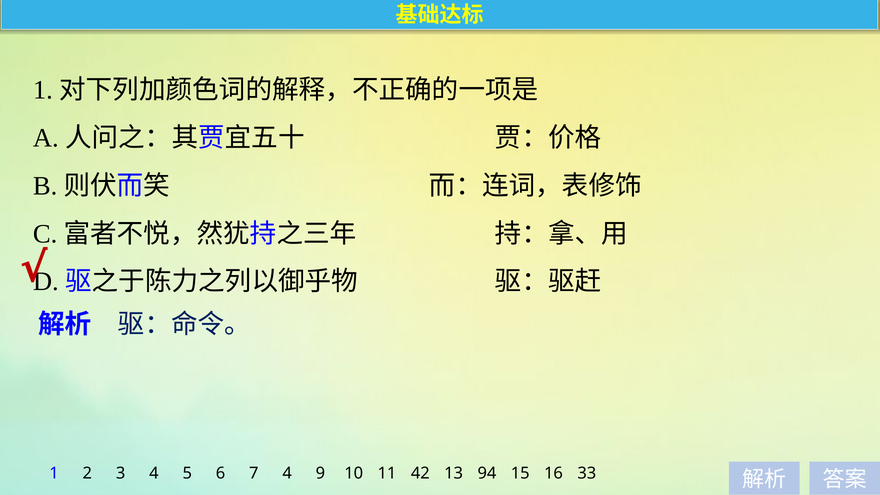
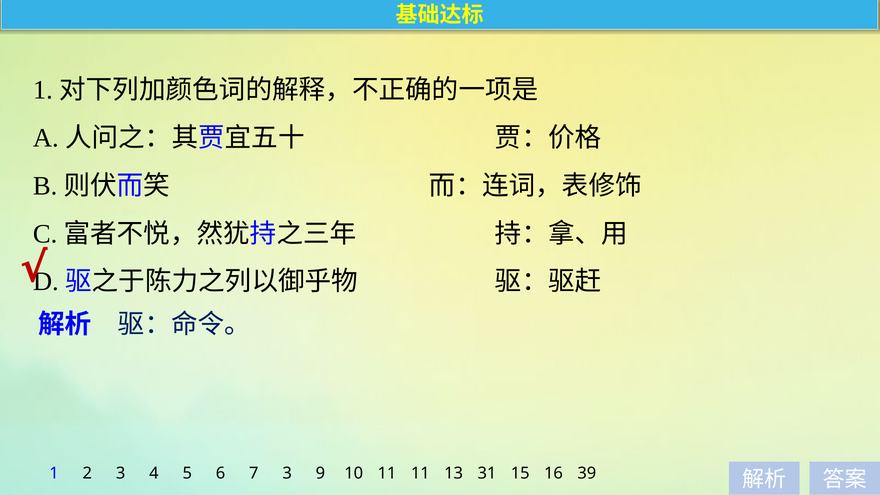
7 4: 4 -> 3 (287, 474)
10 42: 42 -> 11 (420, 474)
94: 94 -> 31 (487, 474)
33: 33 -> 39 (587, 474)
